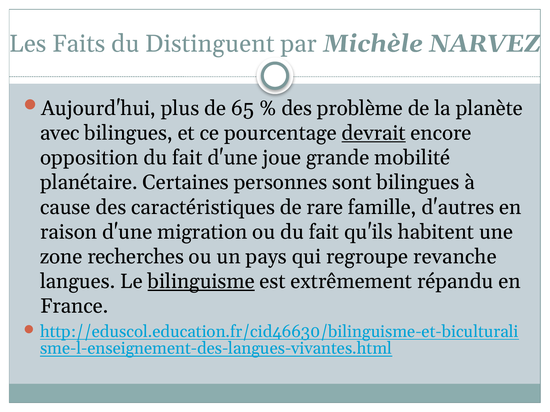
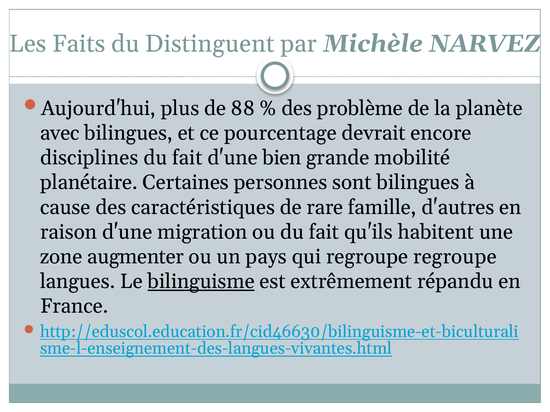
65: 65 -> 88 (243, 108)
devrait underline: present -> none (374, 133)
opposition: opposition -> disciplines (89, 158)
joue: joue -> bien (282, 158)
recherches: recherches -> augmenter (136, 257)
regroupe revanche: revanche -> regroupe (455, 257)
